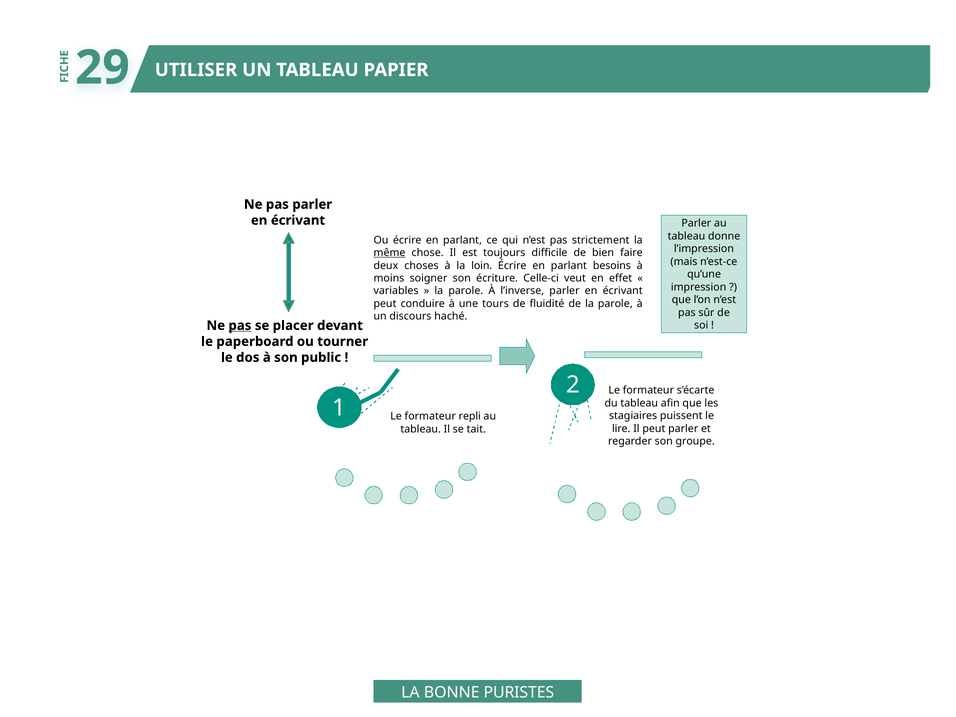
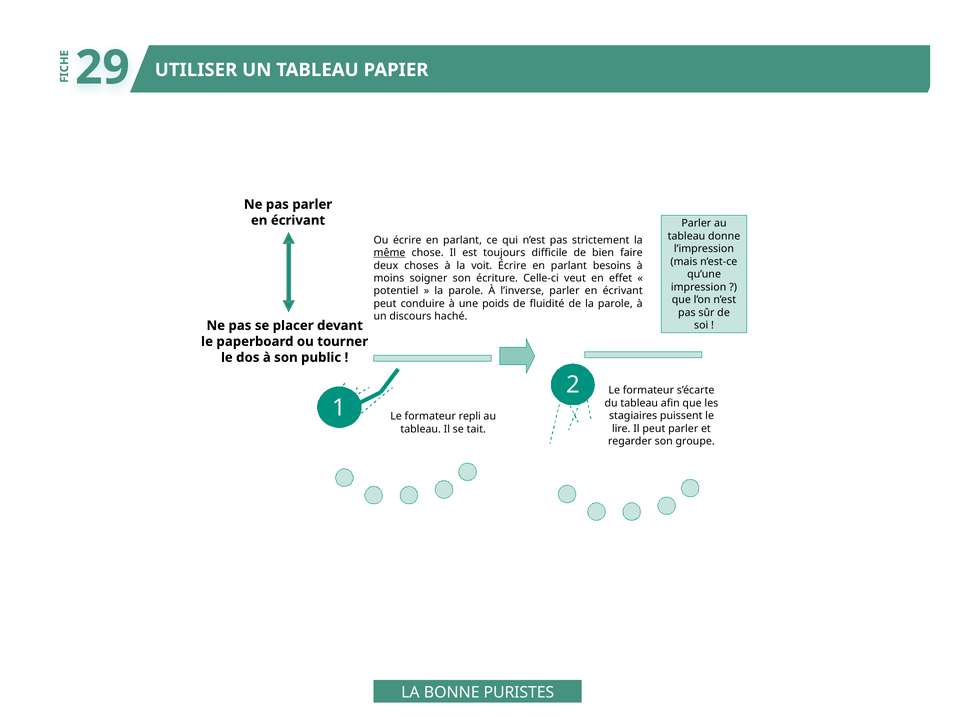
loin: loin -> voit (482, 266)
variables: variables -> potentiel (396, 291)
tours: tours -> poids (496, 304)
pas underline: present -> none (240, 326)
